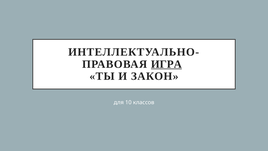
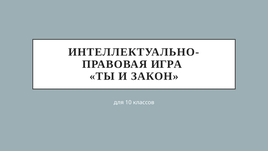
ИГРА underline: present -> none (166, 64)
